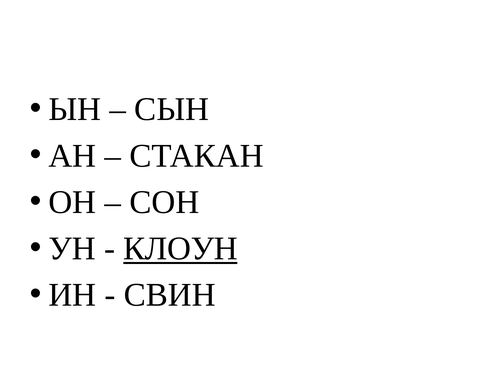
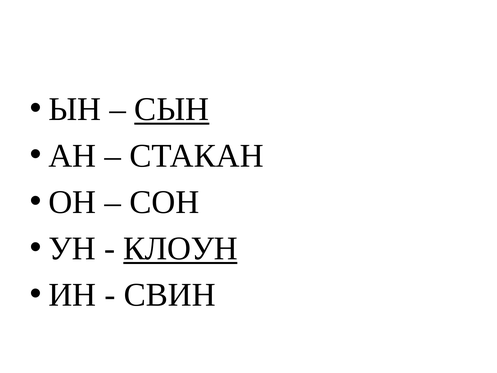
СЫН underline: none -> present (172, 109)
